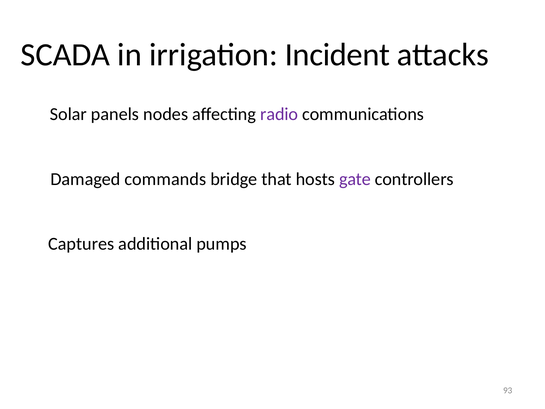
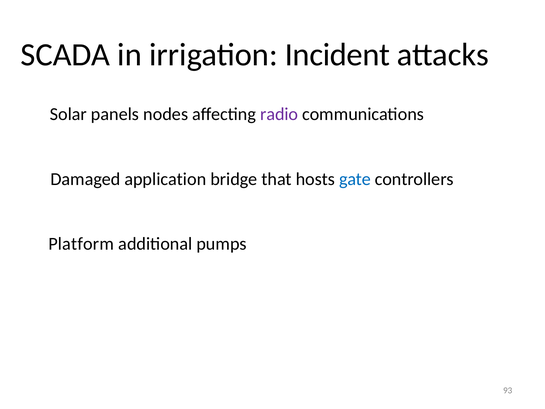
commands: commands -> application (165, 179)
gate colour: purple -> blue (355, 179)
Captures: Captures -> Platform (81, 244)
